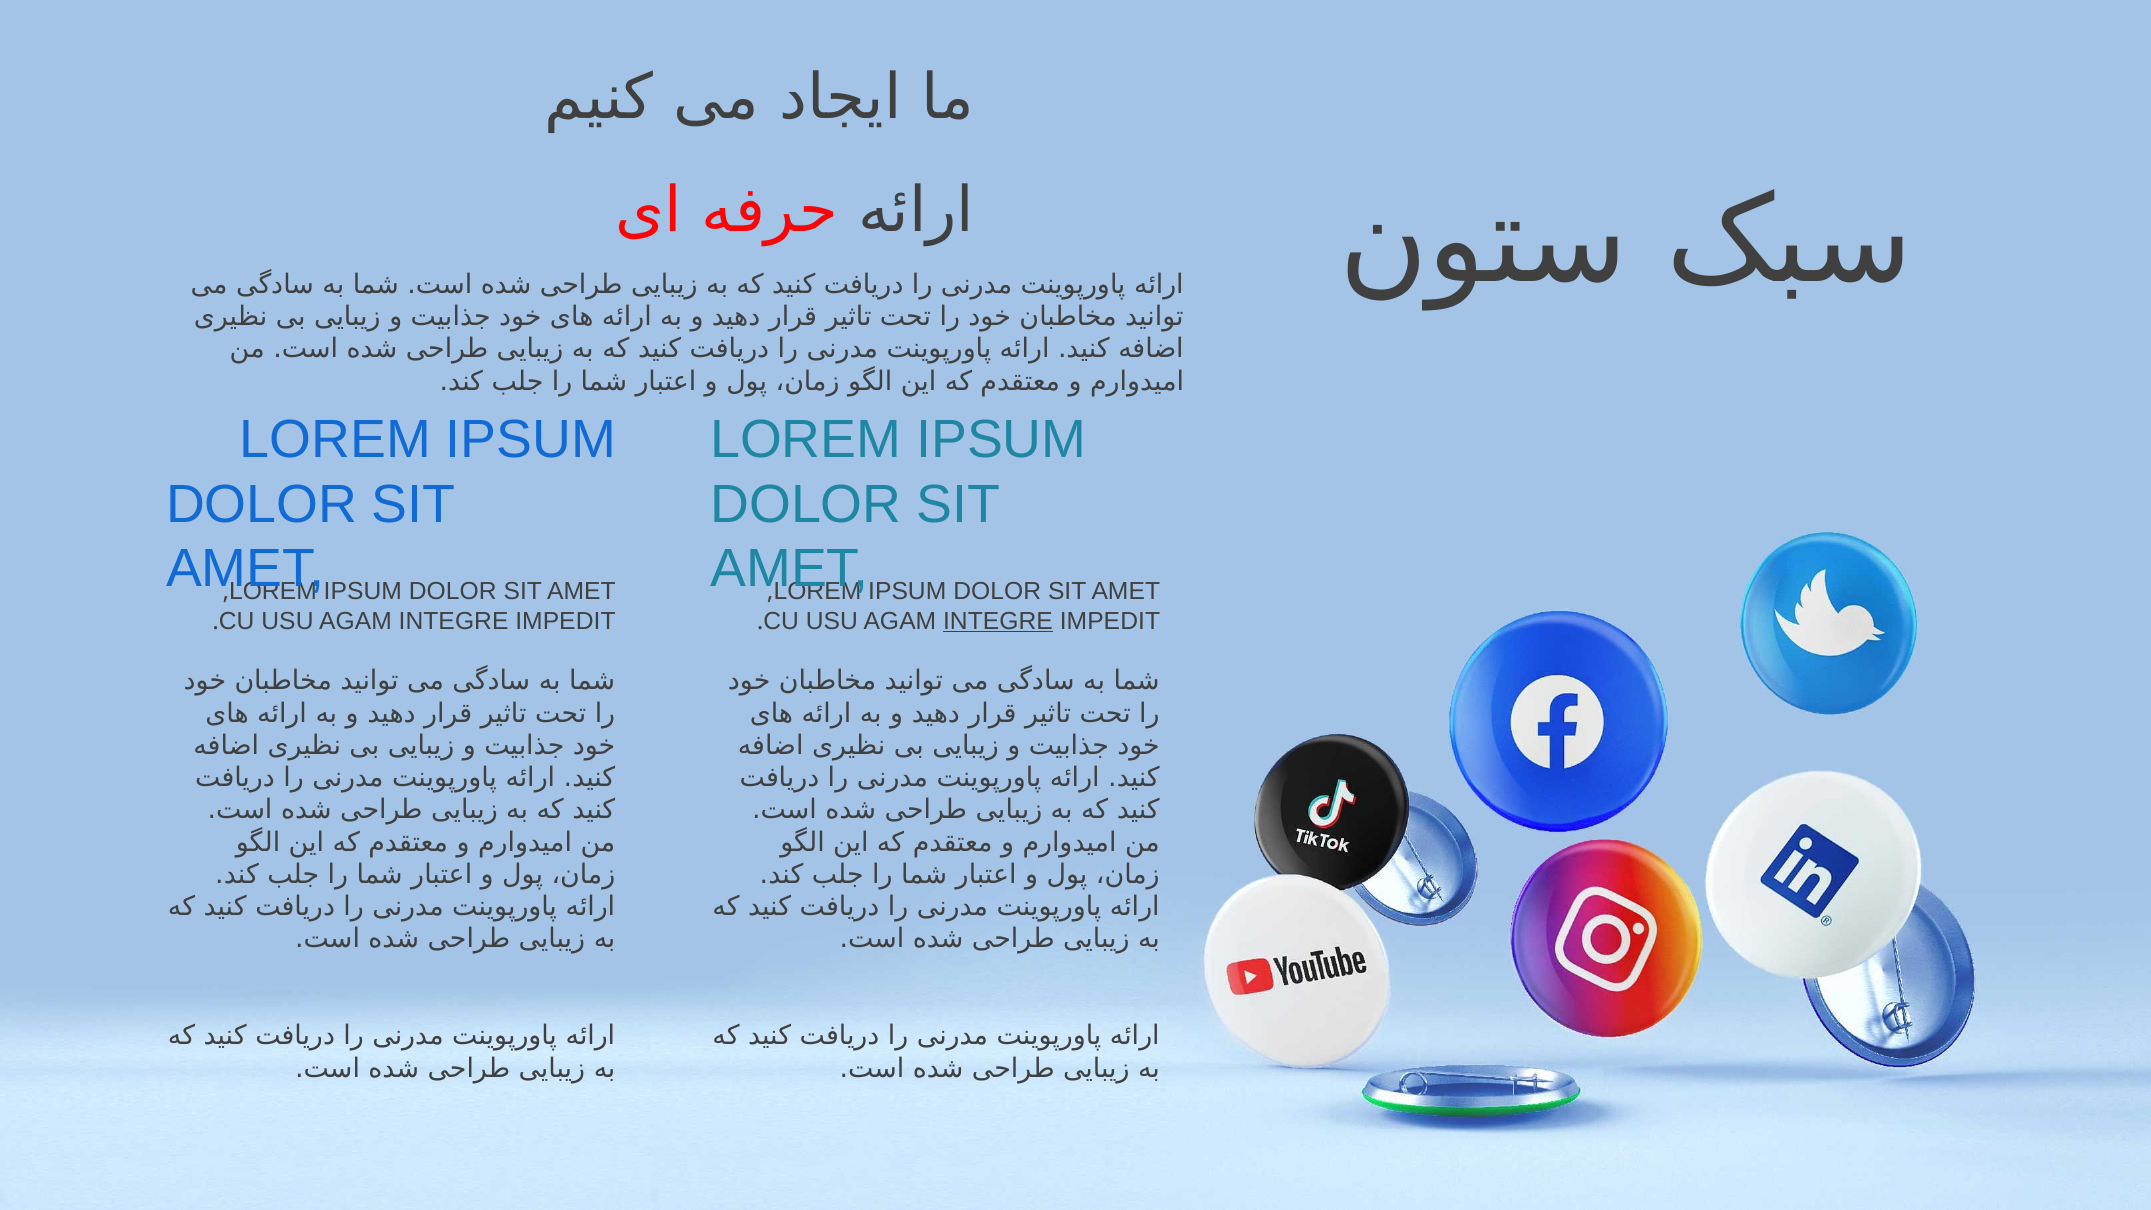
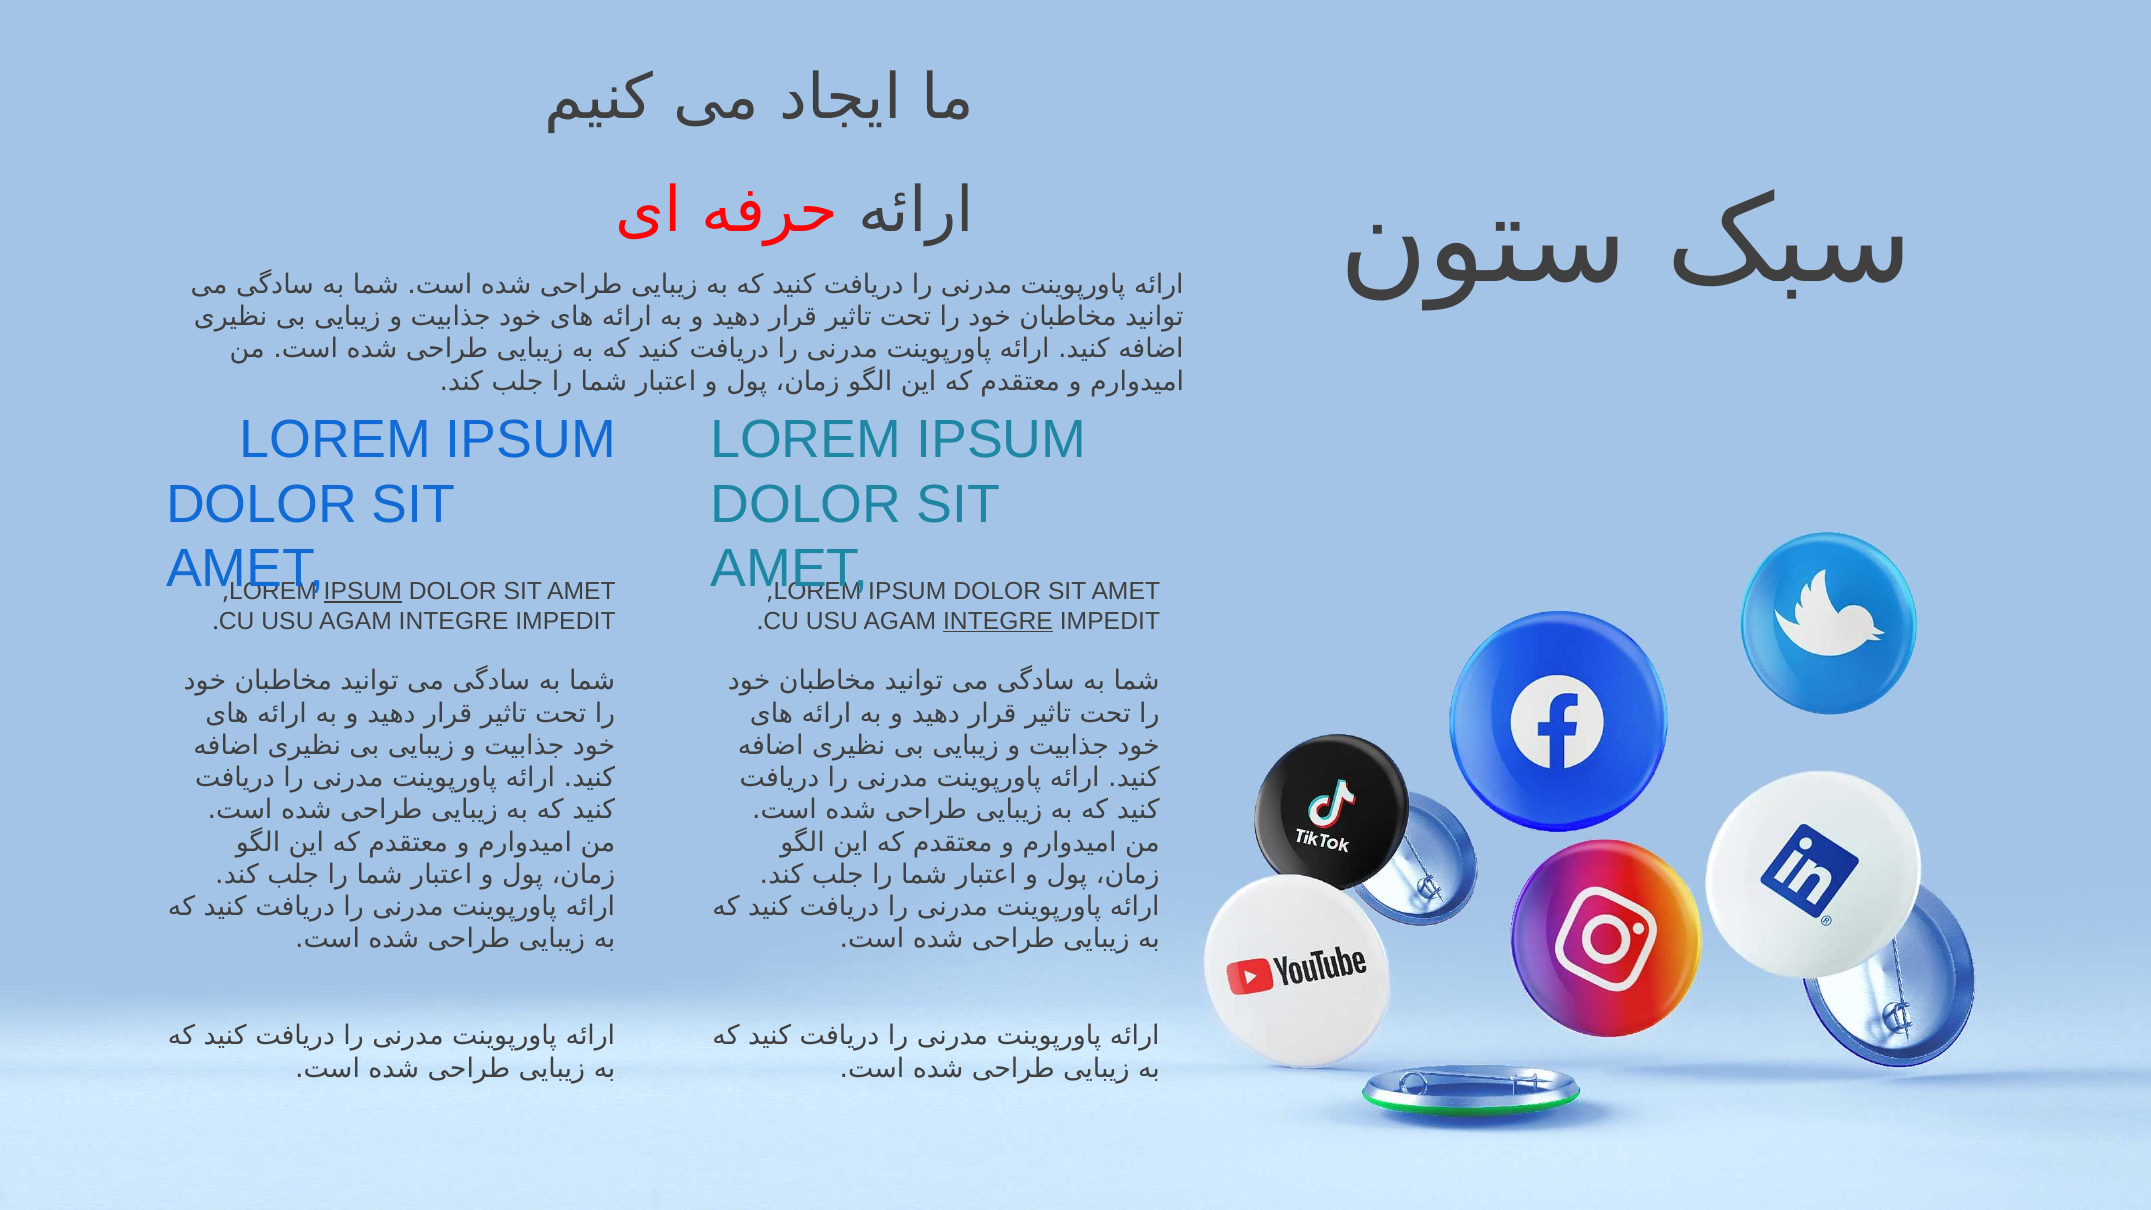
IPSUM underline: none -> present (363, 591)
